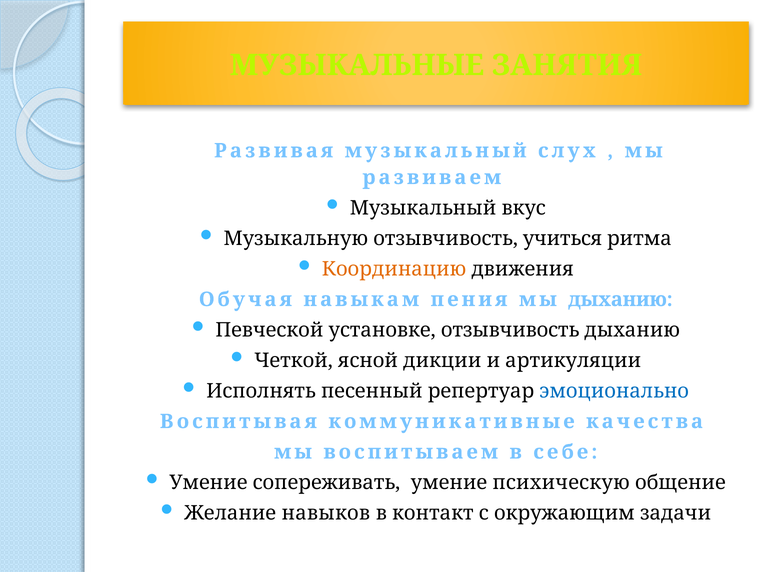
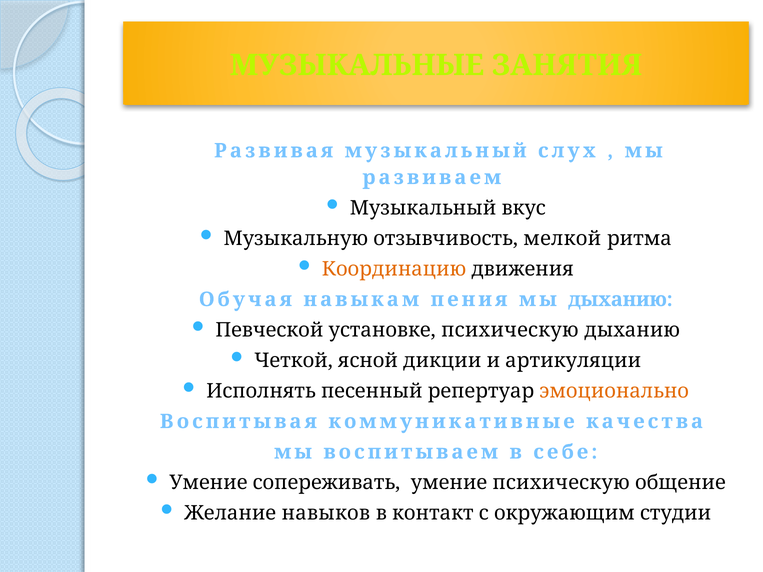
учиться: учиться -> мелкой (562, 239)
установке отзывчивость: отзывчивость -> психическую (510, 330)
эмоционально colour: blue -> orange (614, 391)
задачи: задачи -> студии (676, 513)
